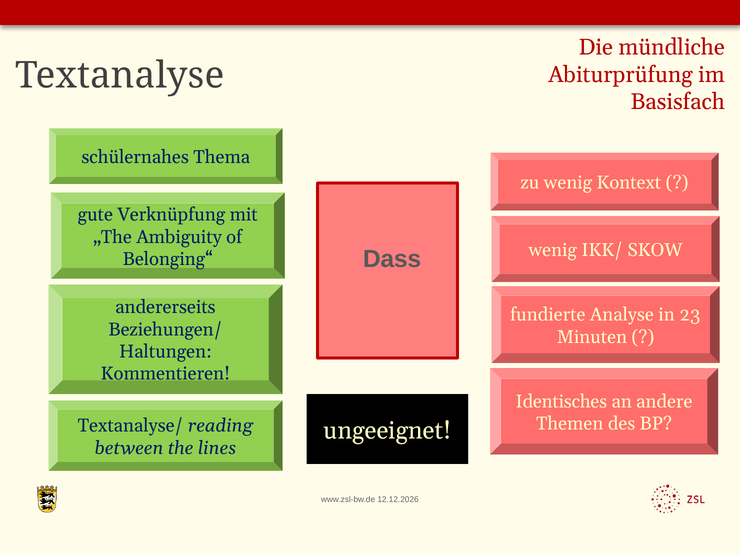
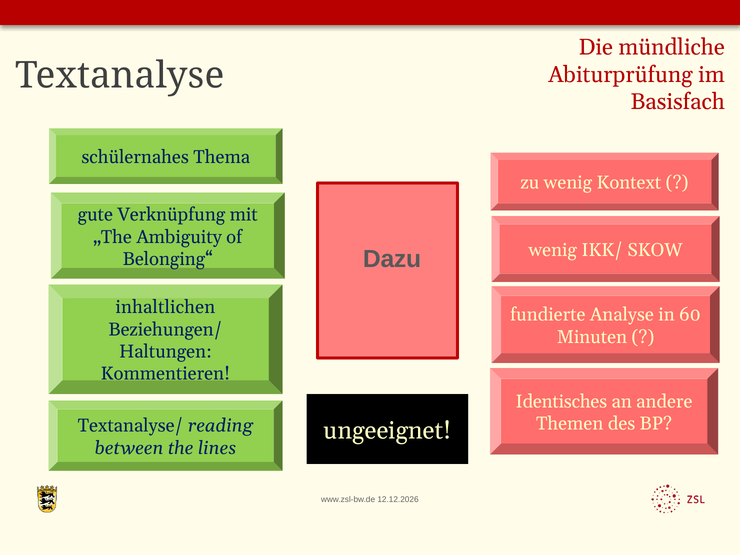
Dass: Dass -> Dazu (392, 259)
andererseits: andererseits -> inhaltlichen (165, 307)
23: 23 -> 60 (690, 315)
